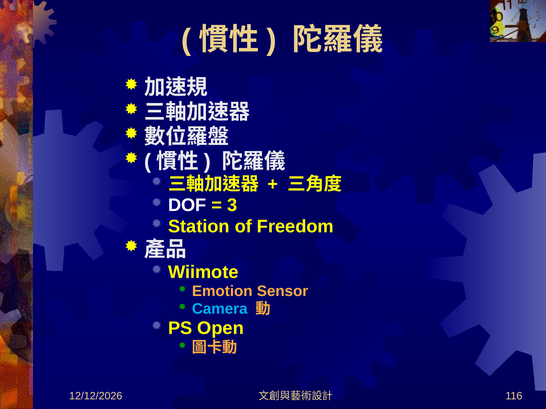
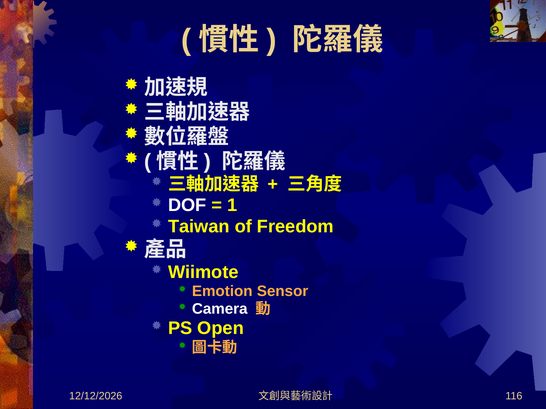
3: 3 -> 1 (232, 206)
Station: Station -> Taiwan (199, 227)
Camera colour: light blue -> white (220, 309)
